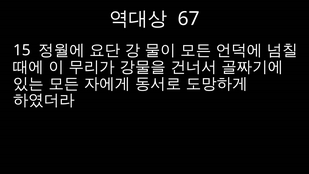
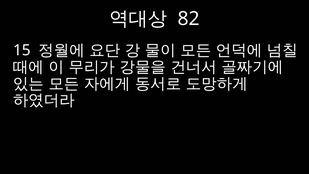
67: 67 -> 82 (189, 19)
